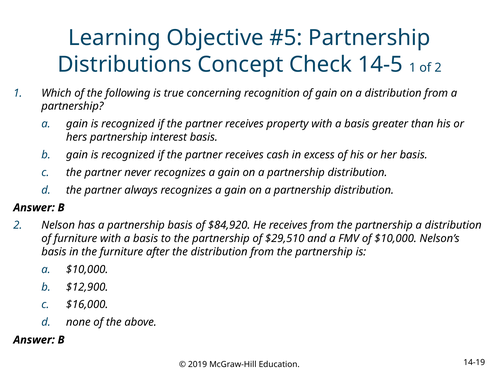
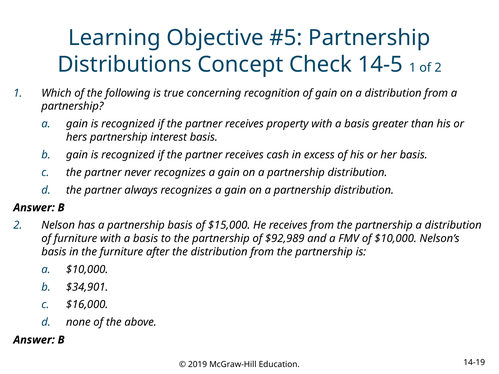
$84,920: $84,920 -> $15,000 (229, 225)
$29,510: $29,510 -> $92,989 (285, 239)
$12,900: $12,900 -> $34,901 (87, 287)
